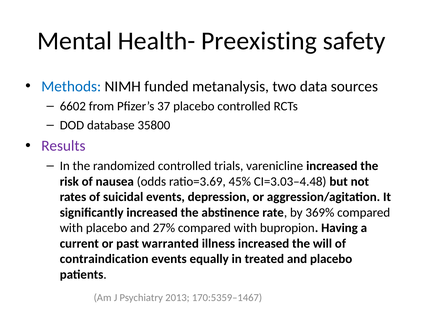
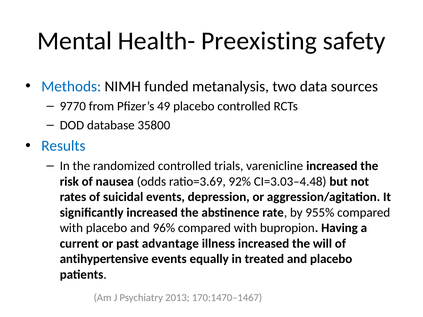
6602: 6602 -> 9770 (73, 106)
37: 37 -> 49 (164, 106)
Results colour: purple -> blue (63, 146)
45%: 45% -> 92% (240, 182)
369%: 369% -> 955% (320, 213)
27%: 27% -> 96% (164, 228)
warranted: warranted -> advantage (170, 244)
contraindication: contraindication -> antihypertensive (104, 259)
170:5359–1467: 170:5359–1467 -> 170:1470–1467 (227, 298)
